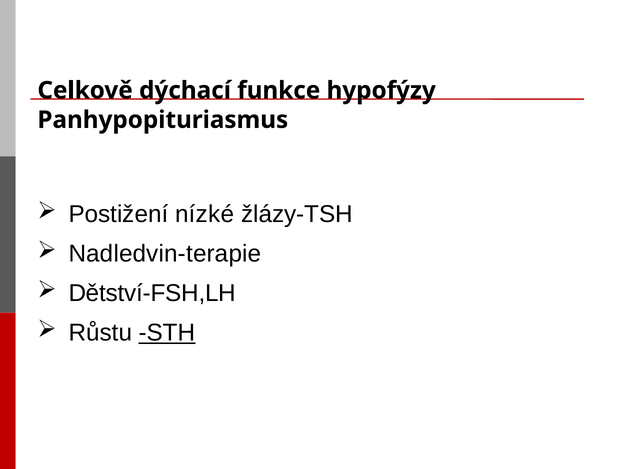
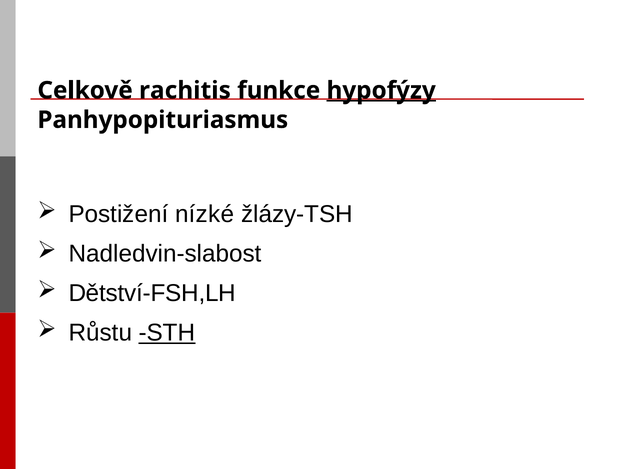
dýchací: dýchací -> rachitis (185, 90)
hypofýzy underline: none -> present (381, 90)
Nadledvin-terapie: Nadledvin-terapie -> Nadledvin-slabost (165, 254)
